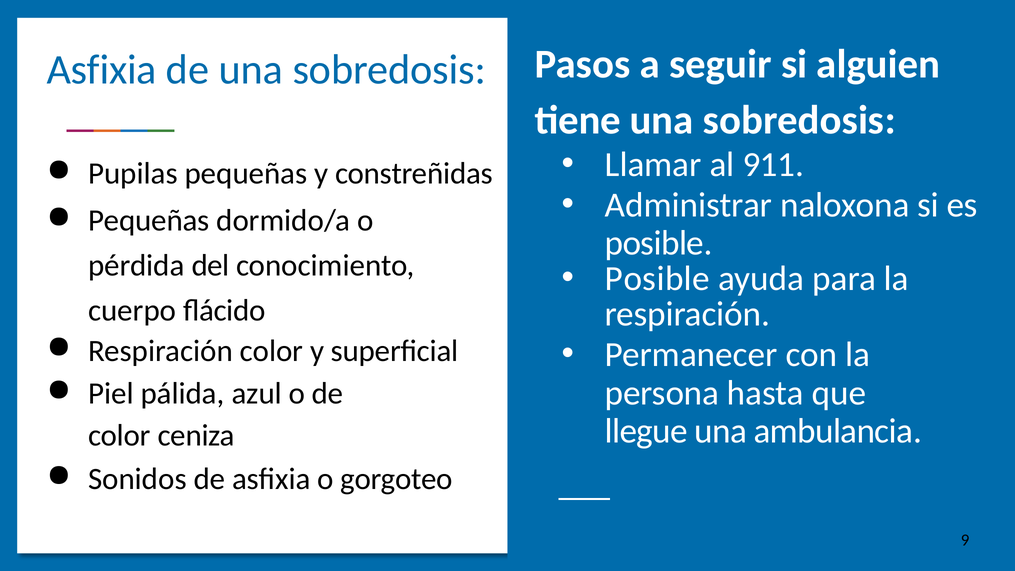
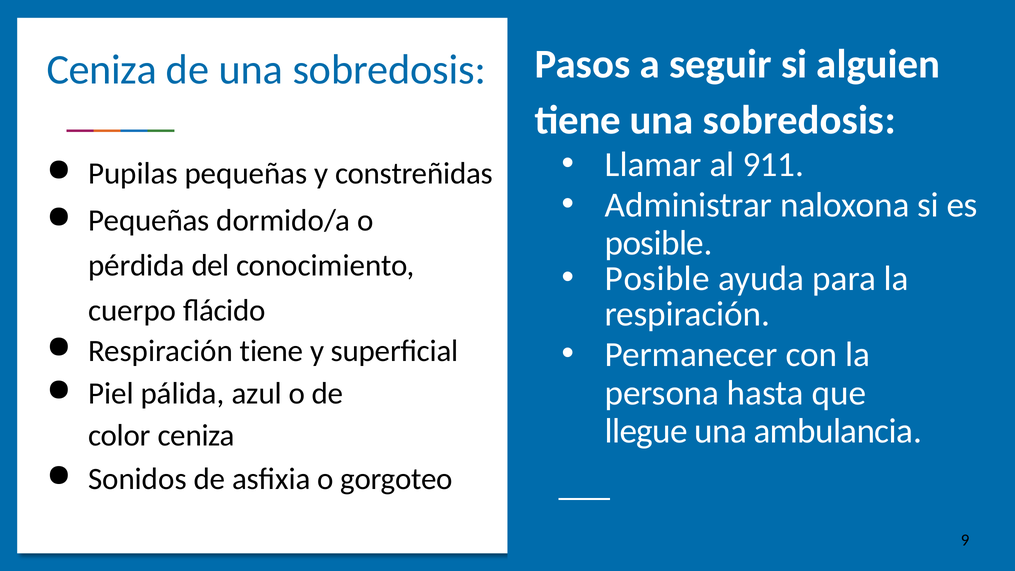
Asfixia: Asfixia -> Ceniza (102, 70)
Respiración color: color -> tiene (272, 351)
